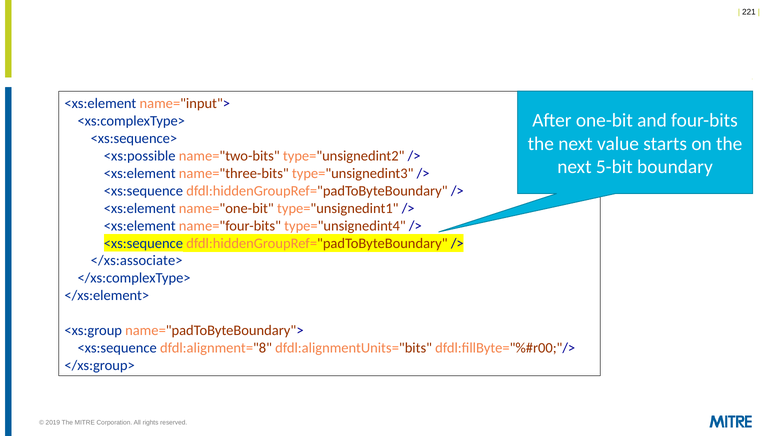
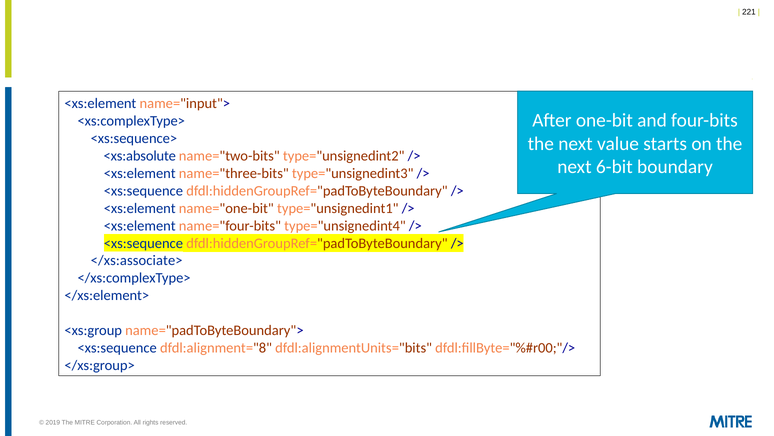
<xs:possible: <xs:possible -> <xs:absolute (140, 156)
5-bit: 5-bit -> 6-bit (614, 167)
